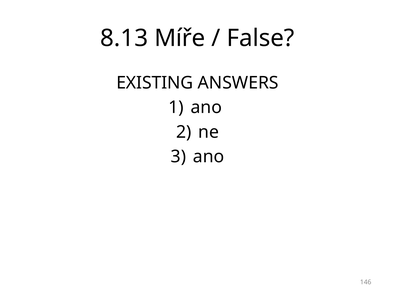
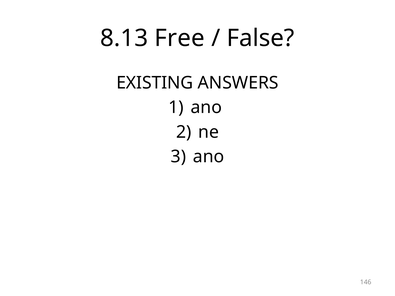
Míře: Míře -> Free (180, 38)
